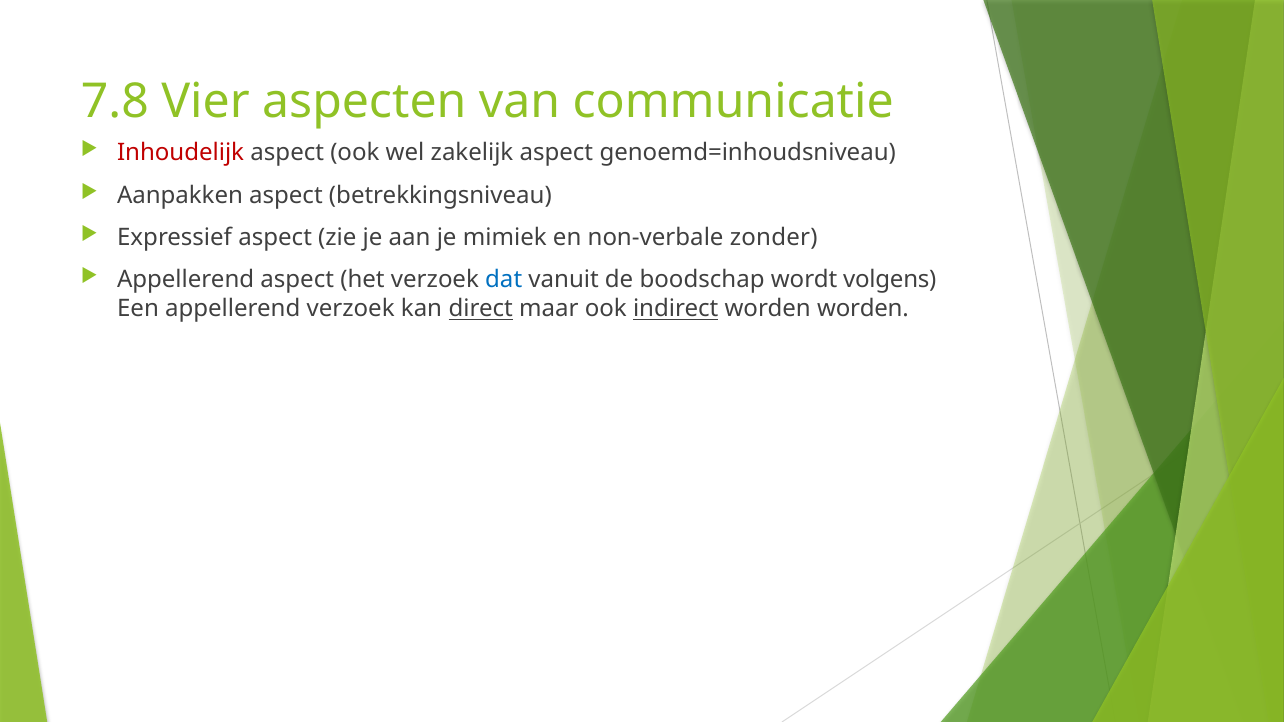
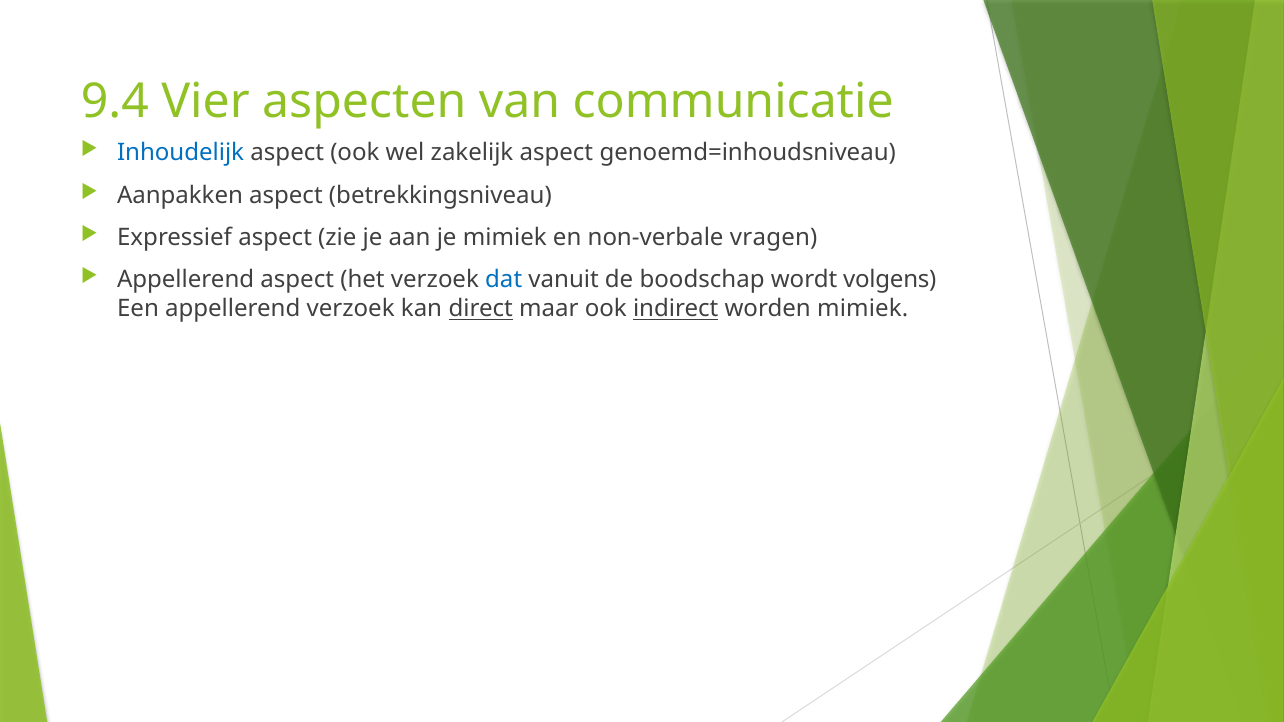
7.8: 7.8 -> 9.4 (115, 101)
Inhoudelijk colour: red -> blue (181, 153)
zonder: zonder -> vragen (774, 238)
worden worden: worden -> mimiek (863, 309)
